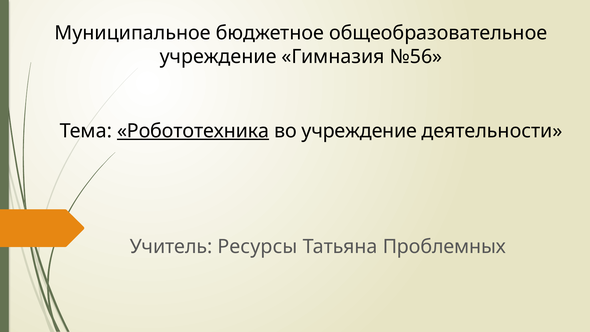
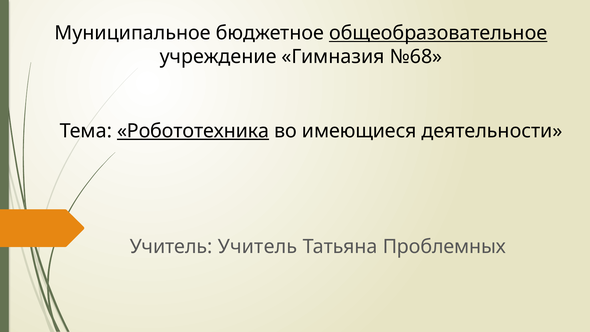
общеобразовательное underline: none -> present (438, 33)
№56: №56 -> №68 (416, 57)
во учреждение: учреждение -> имеющиеся (359, 131)
Учитель Ресурсы: Ресурсы -> Учитель (257, 247)
